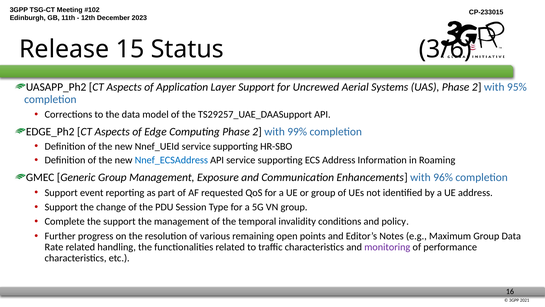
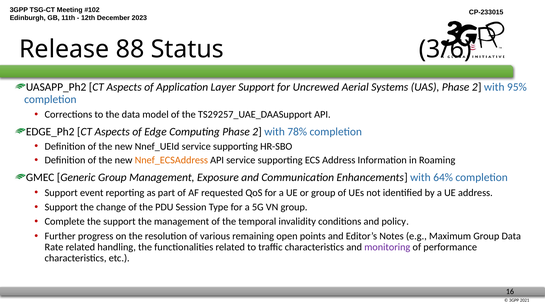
15: 15 -> 88 (130, 49)
99%: 99% -> 78% (297, 132)
Nnef_ECSAddress colour: blue -> orange (171, 160)
96%: 96% -> 64% (443, 177)
